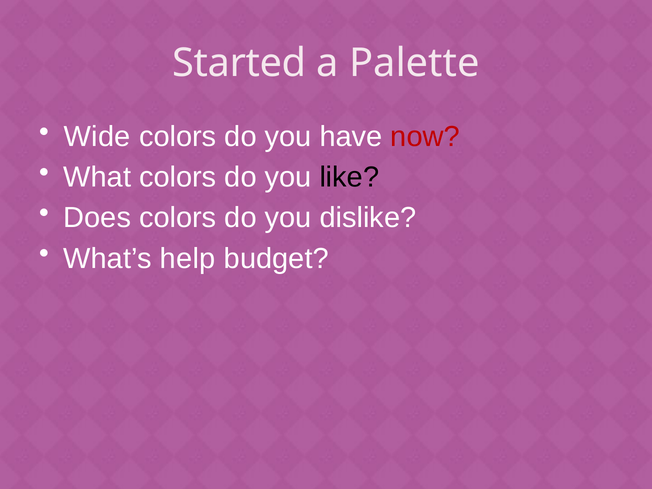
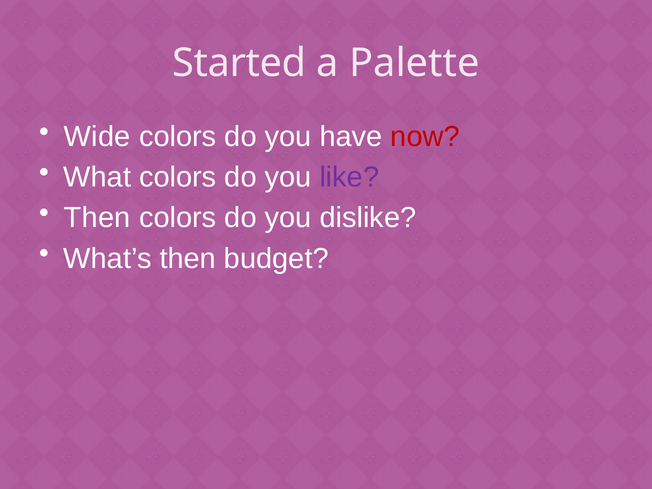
like colour: black -> purple (349, 177)
Does: Does -> Then (97, 218)
What’s help: help -> then (188, 258)
